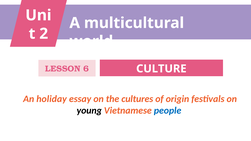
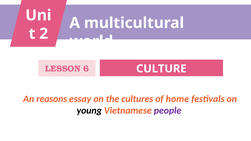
holiday: holiday -> reasons (52, 99)
origin: origin -> home (177, 99)
people colour: blue -> purple (168, 111)
